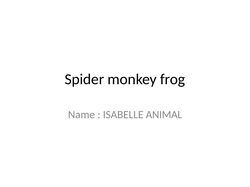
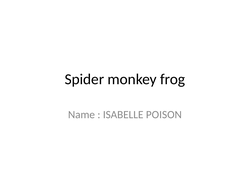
ANIMAL: ANIMAL -> POISON (164, 115)
